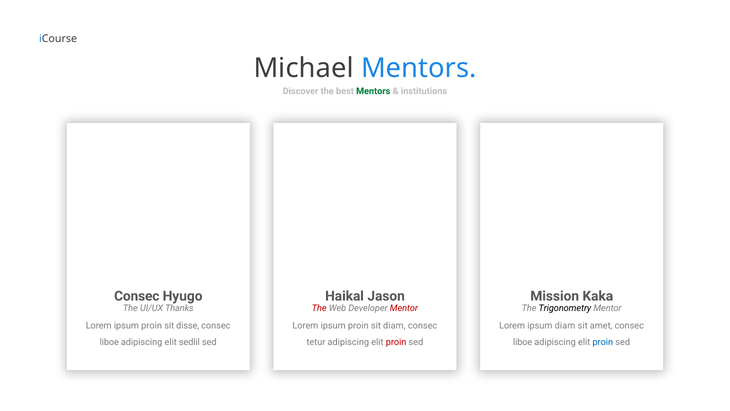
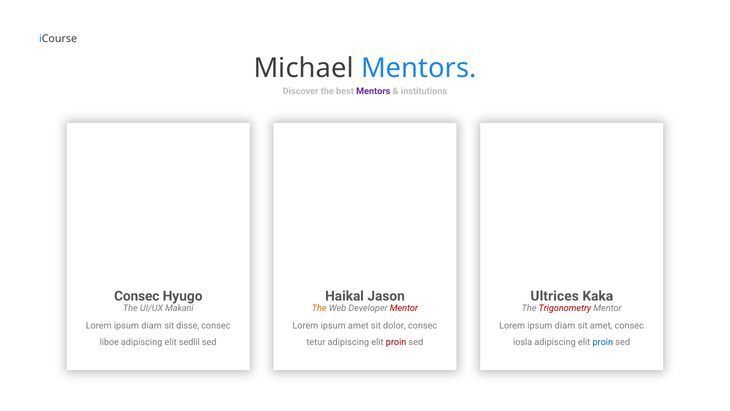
Mentors colour: green -> purple (373, 91)
Mission: Mission -> Ultrices (555, 296)
Thanks: Thanks -> Makani (179, 308)
The colour: red -> orange (319, 308)
Trigonometry colour: black -> red (565, 308)
proin: proin -> diam (152, 325)
proin: proin -> amet (358, 325)
sit diam: diam -> dolor (394, 325)
liboe: liboe -> iosla (523, 342)
